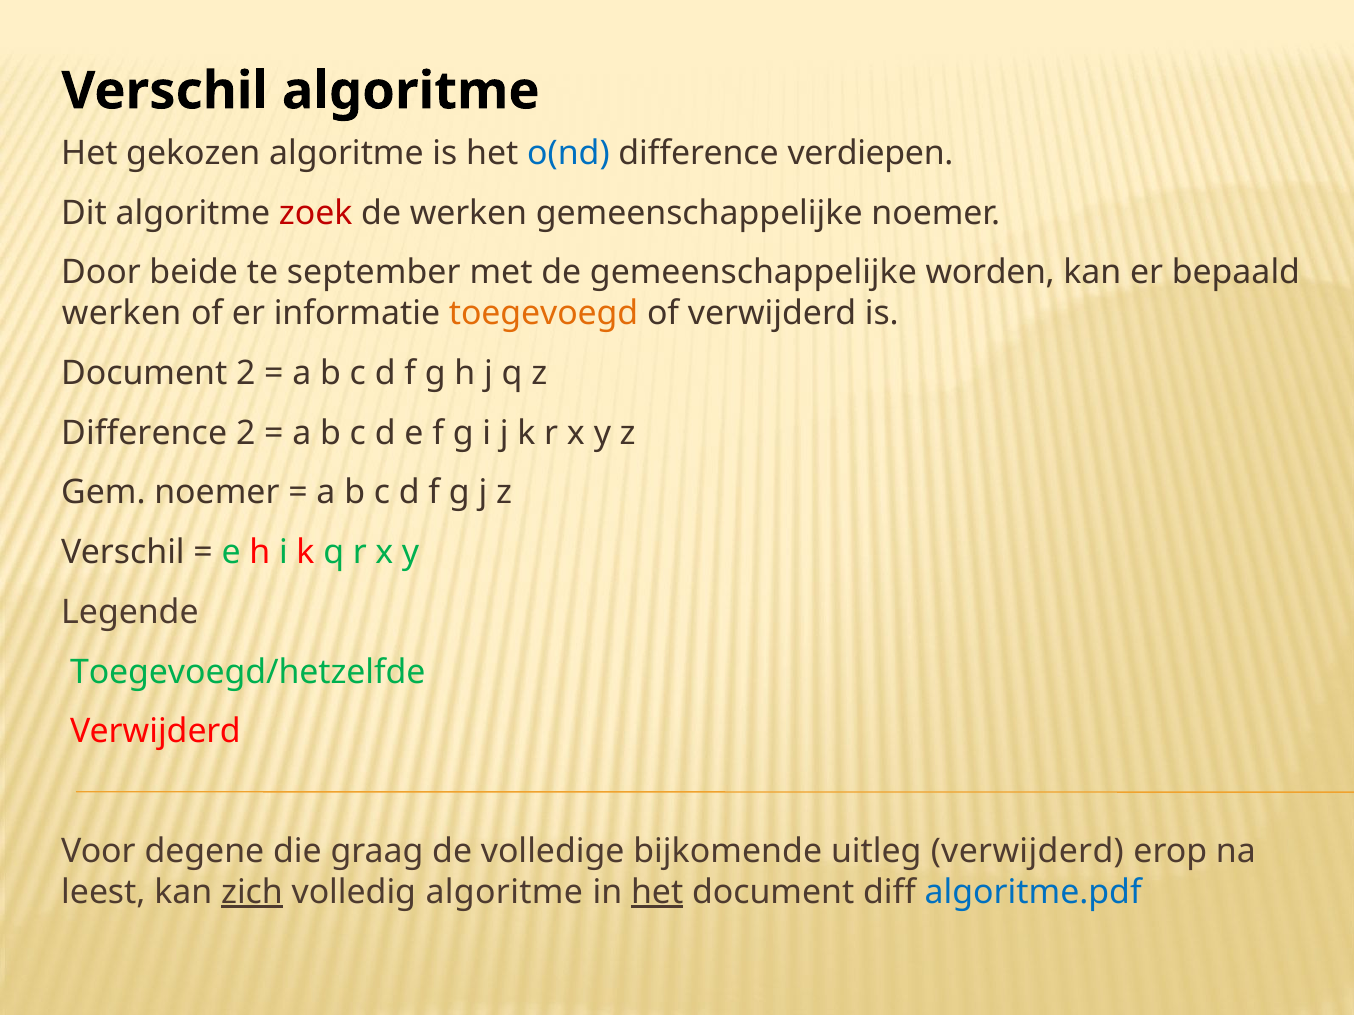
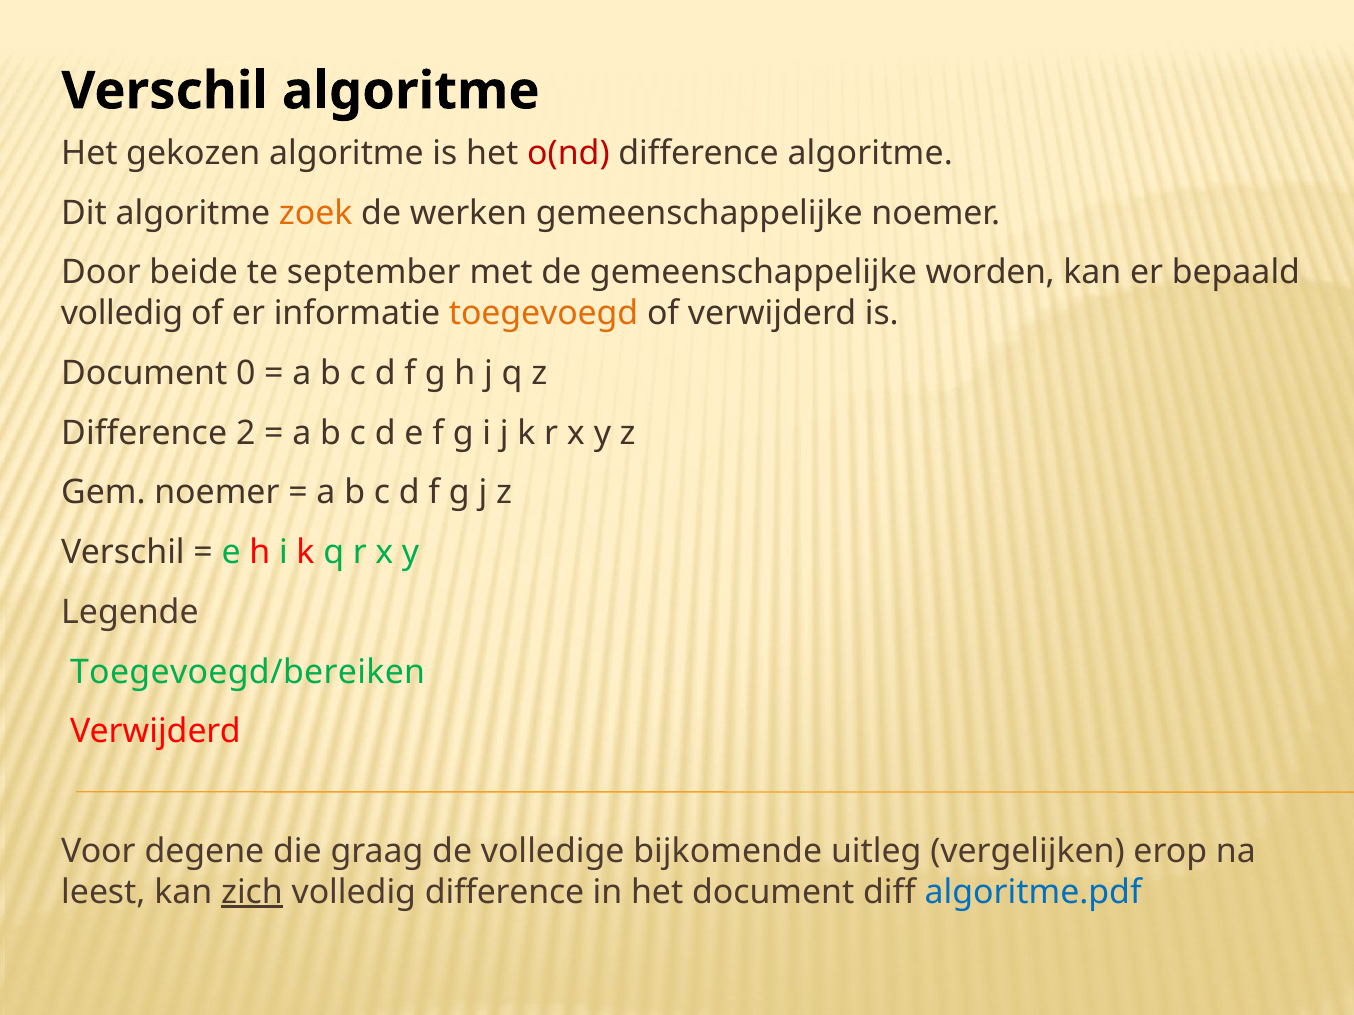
o(nd colour: blue -> red (568, 153)
difference verdiepen: verdiepen -> algoritme (870, 153)
zoek colour: red -> orange (316, 213)
werken: werken -> volledig (122, 313)
Document 2: 2 -> 0 (246, 373)
Toegevoegd/hetzelfde: Toegevoegd/hetzelfde -> Toegevoegd/bereiken (248, 672)
uitleg verwijderd: verwijderd -> vergelijken (1027, 852)
volledig algoritme: algoritme -> difference (505, 892)
het underline: present -> none (657, 892)
